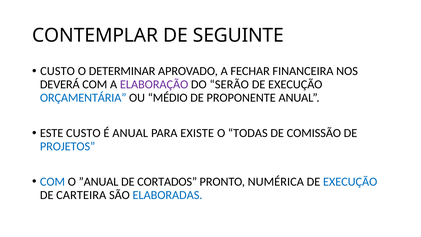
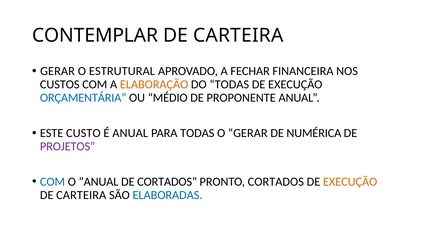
SEGUINTE: SEGUINTE -> CARTEIRA (238, 35)
CUSTO: CUSTO -> GERAR (58, 71)
DETERMINAR: DETERMINAR -> ESTRUTURAL (122, 71)
DEVERÁ: DEVERÁ -> CUSTOS (60, 84)
ELABORAÇÃO colour: purple -> orange (154, 84)
DO SERÃO: SERÃO -> TODAS (229, 84)
PARA EXISTE: EXISTE -> TODAS (197, 133)
O TODAS: TODAS -> GERAR (248, 133)
COMISSÃO: COMISSÃO -> NUMÉRICA (314, 133)
PROJETOS colour: blue -> purple (68, 146)
PRONTO NUMÉRICA: NUMÉRICA -> CORTADOS (276, 182)
EXECUÇÃO colour: blue -> orange (350, 182)
